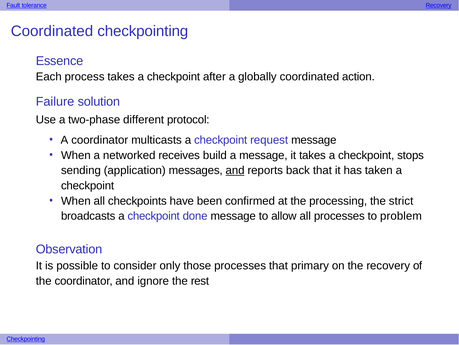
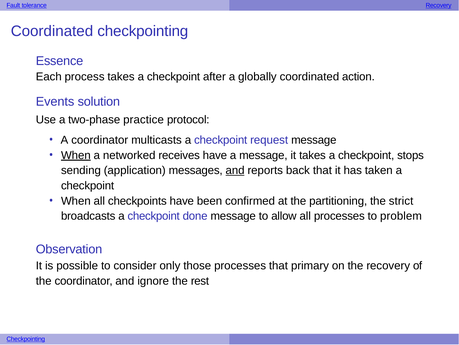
Failure: Failure -> Events (55, 101)
different: different -> practice (144, 120)
When underline: none -> present (76, 155)
receives build: build -> have (215, 155)
processing: processing -> partitioning (338, 201)
